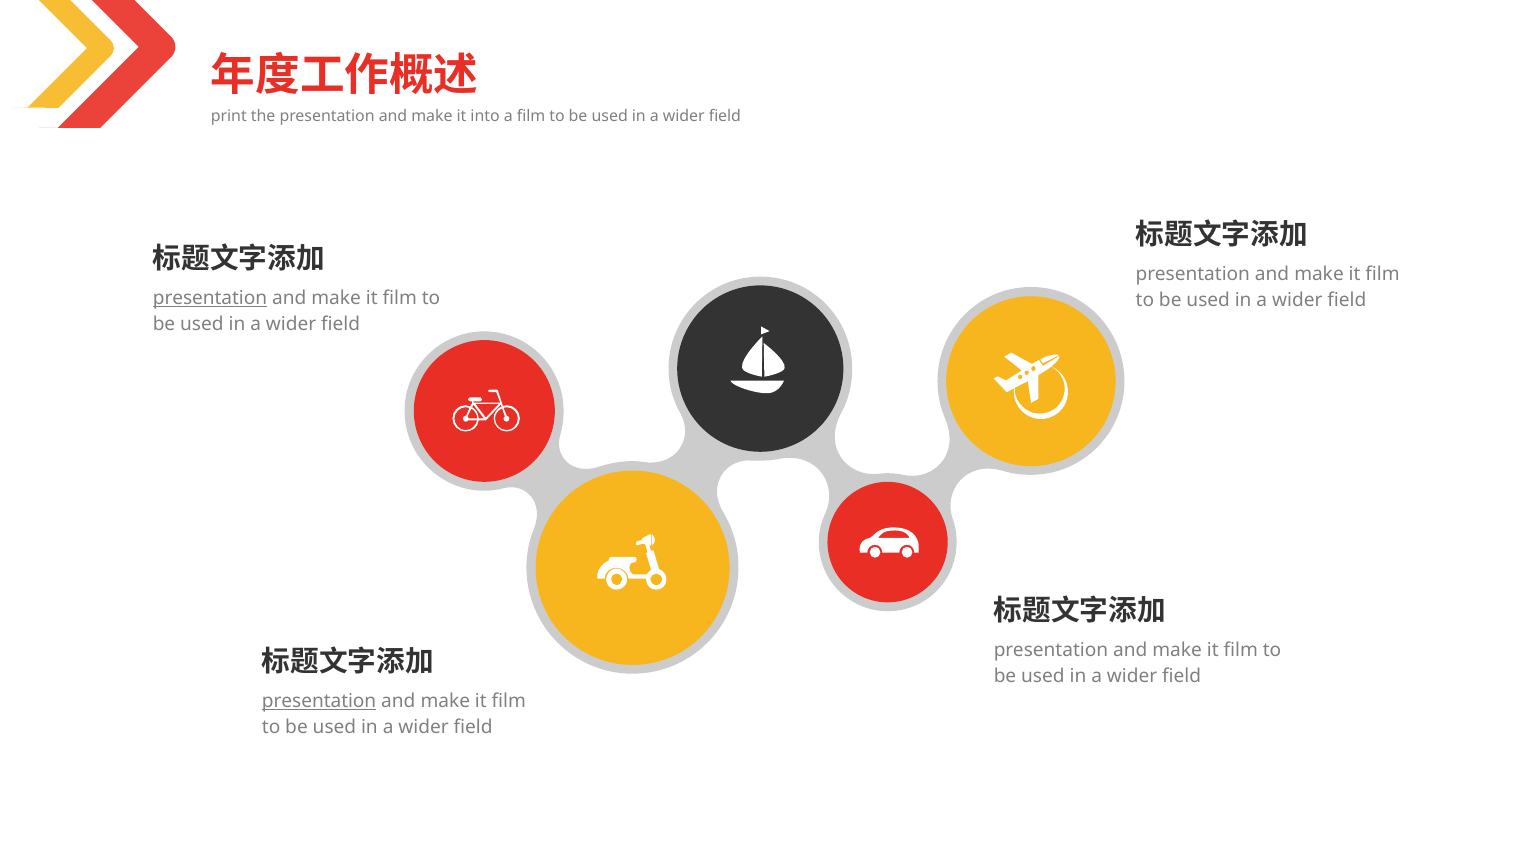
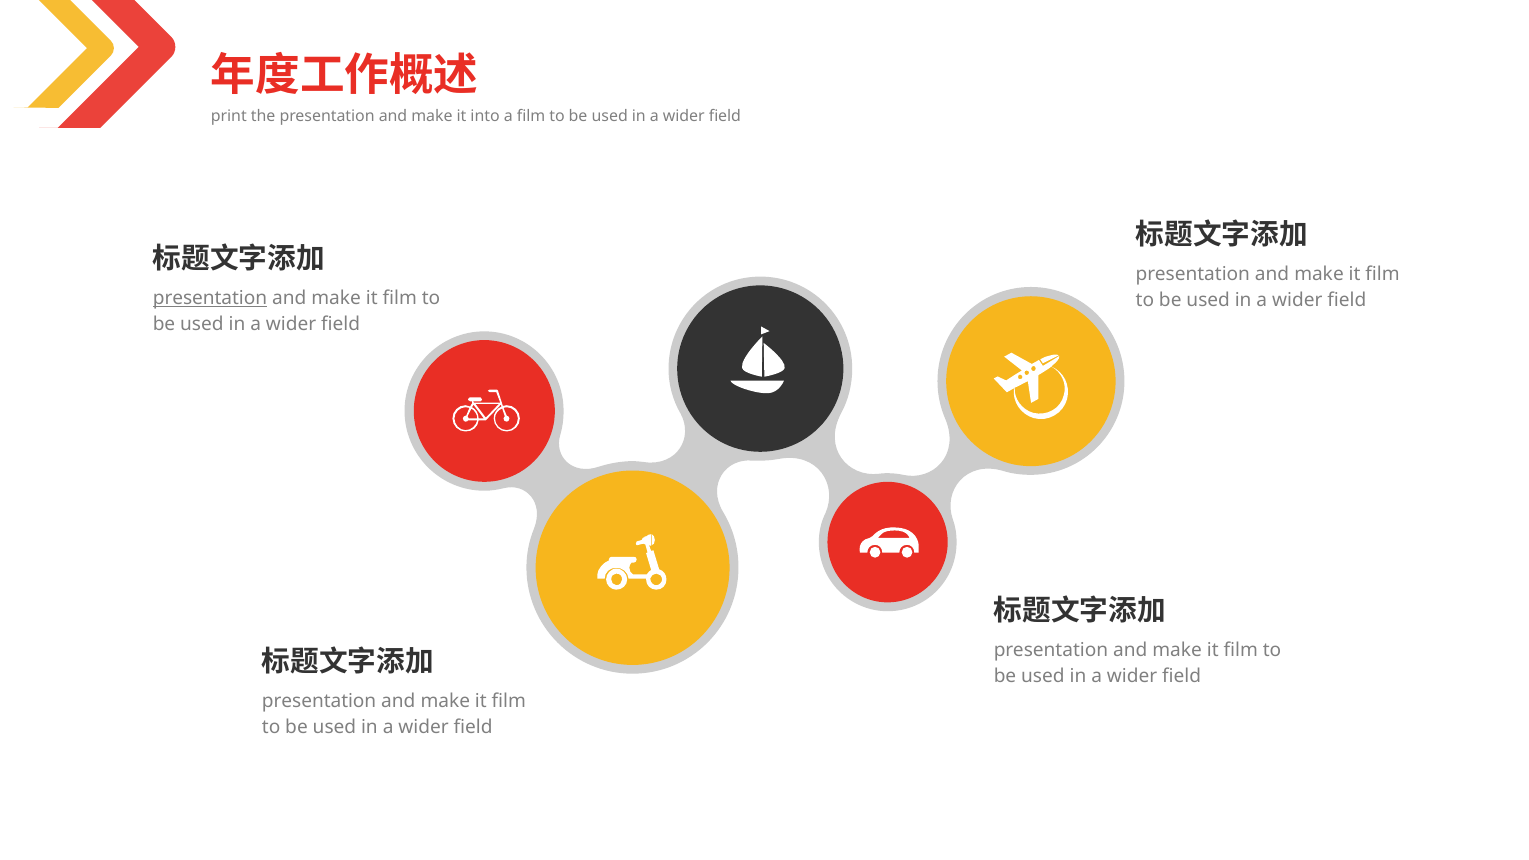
presentation underline: present -> none (319, 701)
